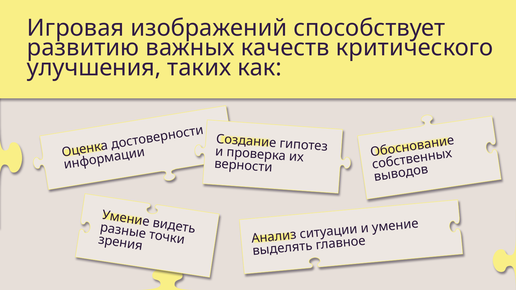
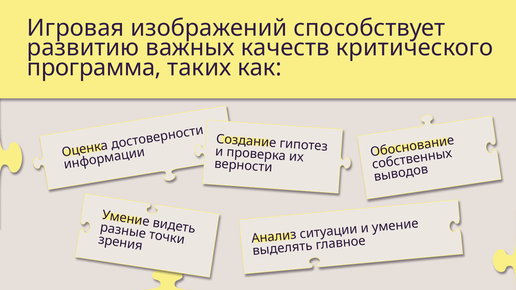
улучшения: улучшения -> программа (94, 68)
